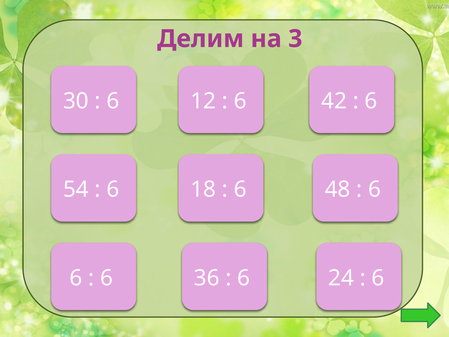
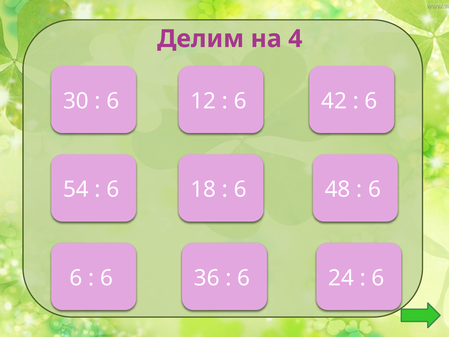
на 3: 3 -> 4 (295, 39)
